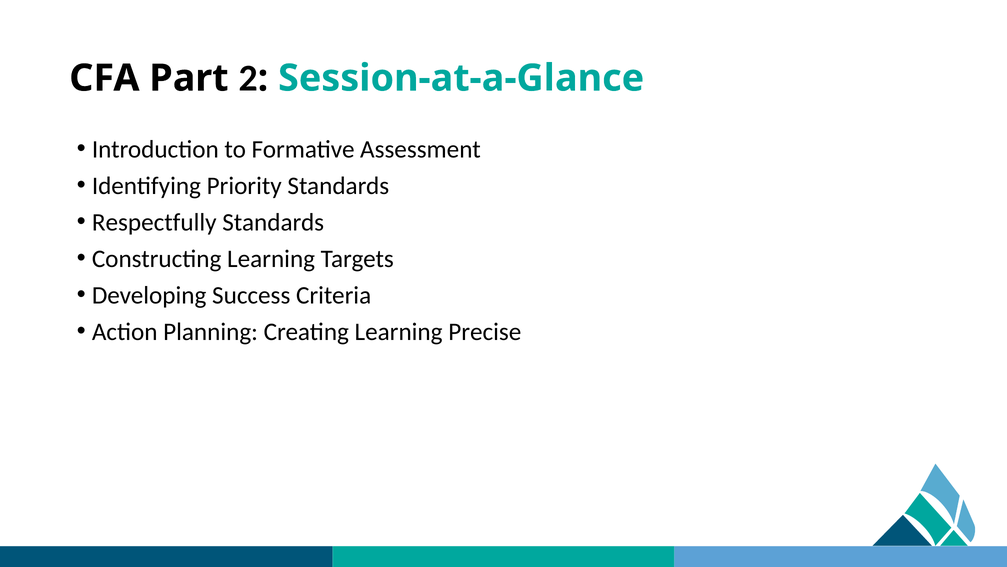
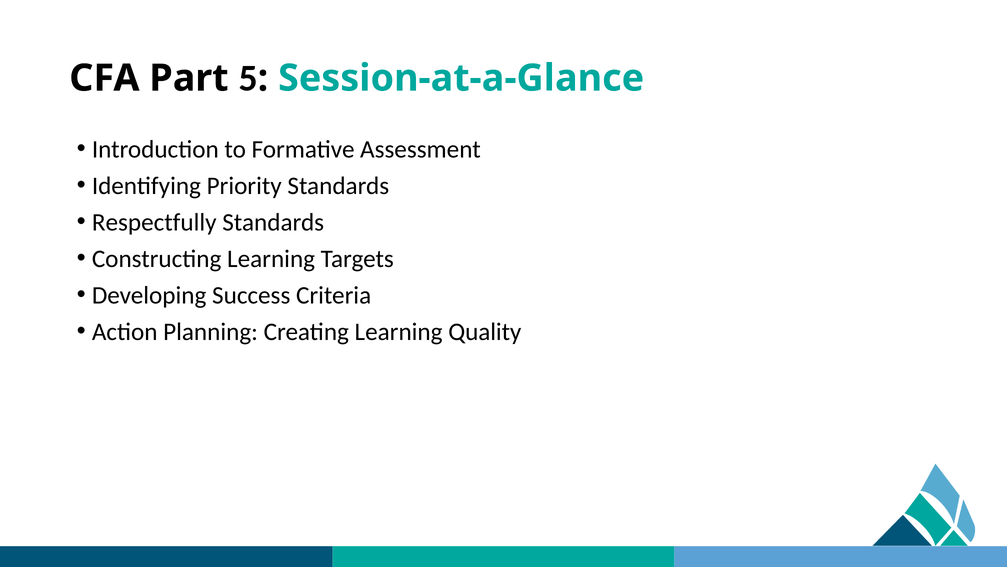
2: 2 -> 5 (248, 78)
Precise: Precise -> Quality (485, 332)
